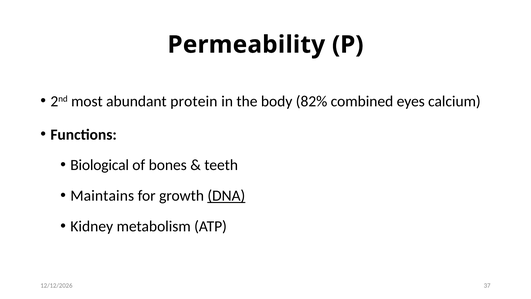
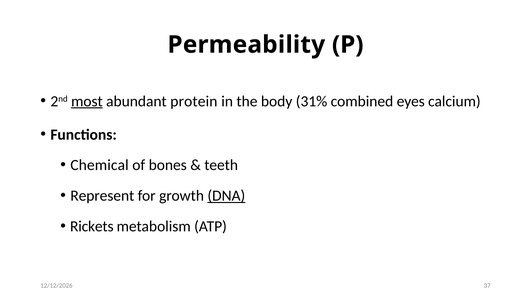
most underline: none -> present (87, 101)
82%: 82% -> 31% (312, 101)
Biological: Biological -> Chemical (100, 165)
Maintains: Maintains -> Represent (102, 196)
Kidney: Kidney -> Rickets (92, 226)
